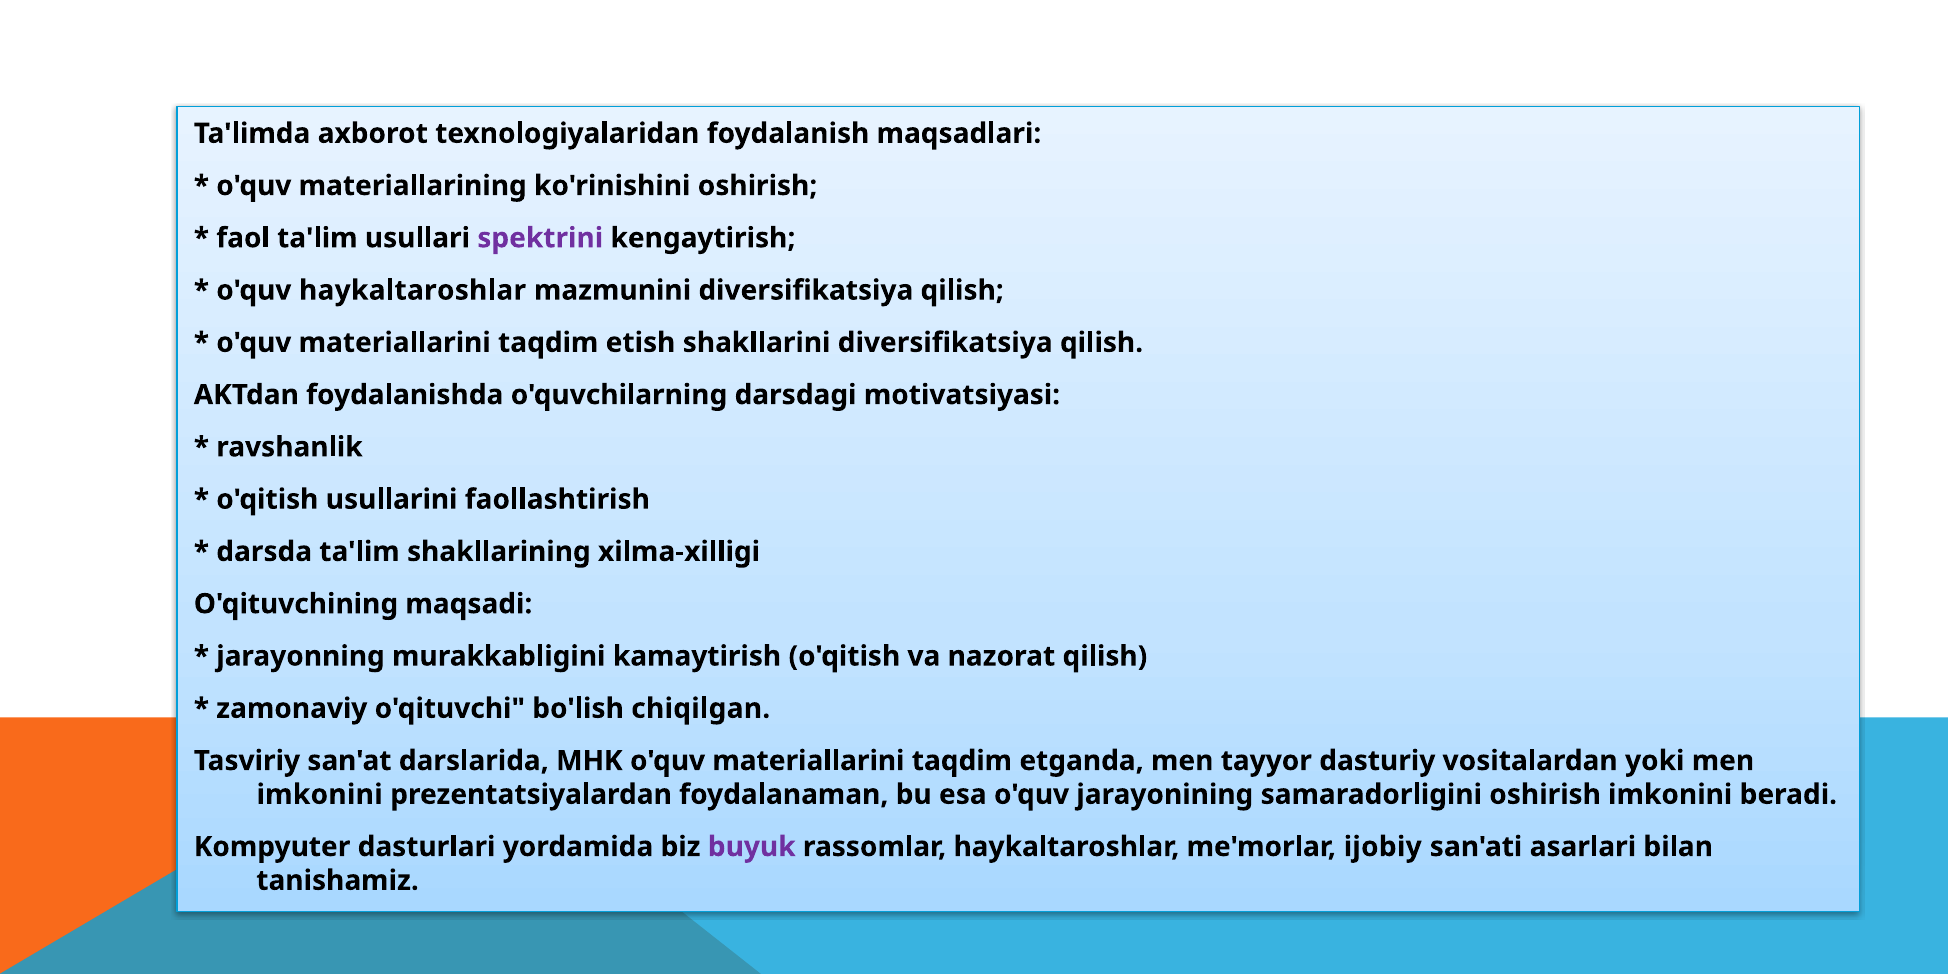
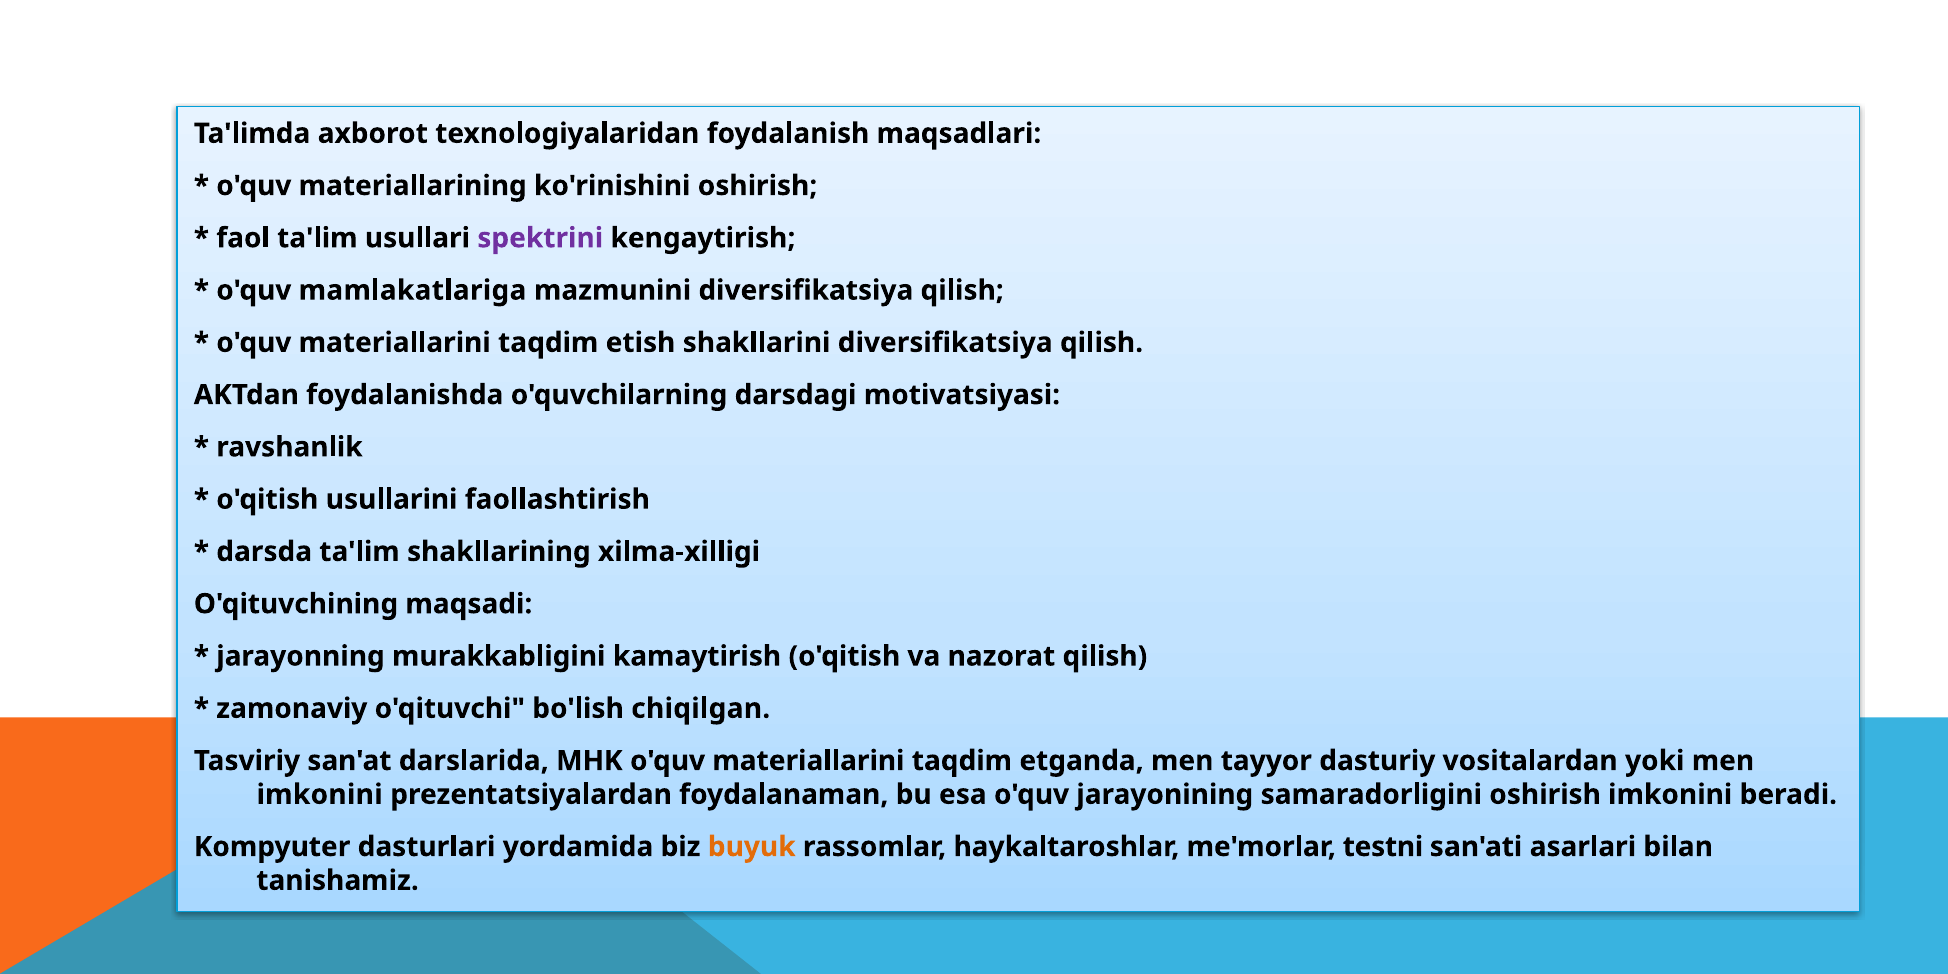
o'quv haykaltaroshlar: haykaltaroshlar -> mamlakatlariga (413, 290)
buyuk colour: purple -> orange (752, 847)
ijobiy: ijobiy -> testni (1383, 847)
